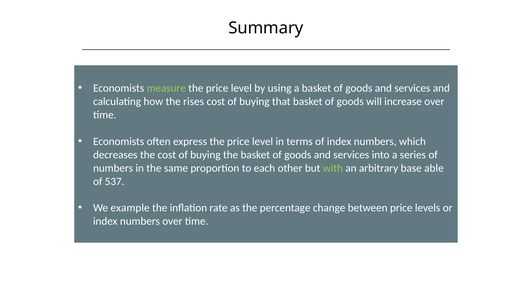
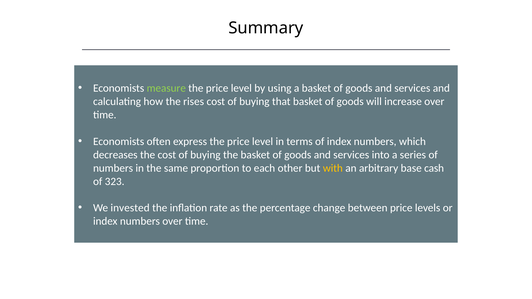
with colour: light green -> yellow (333, 168)
able: able -> cash (434, 168)
537: 537 -> 323 (115, 181)
example: example -> invested (130, 208)
